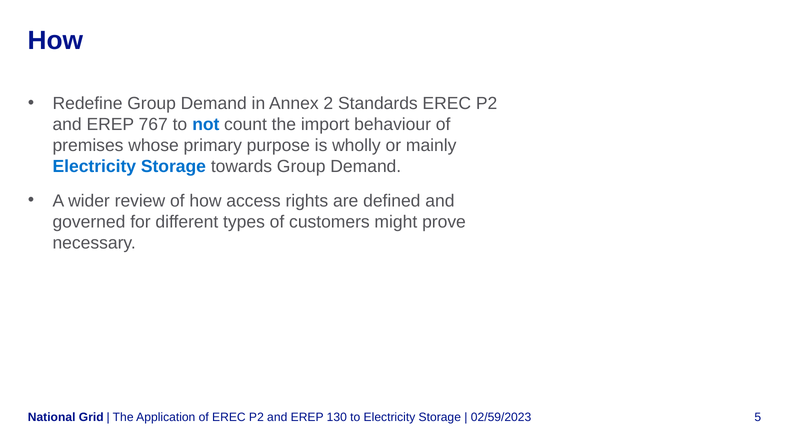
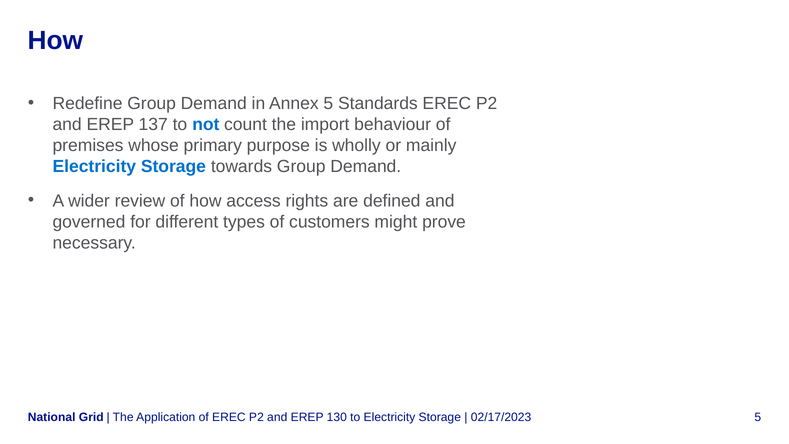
Annex 2: 2 -> 5 (328, 103)
767: 767 -> 137 (153, 124)
02/59/2023: 02/59/2023 -> 02/17/2023 (501, 417)
